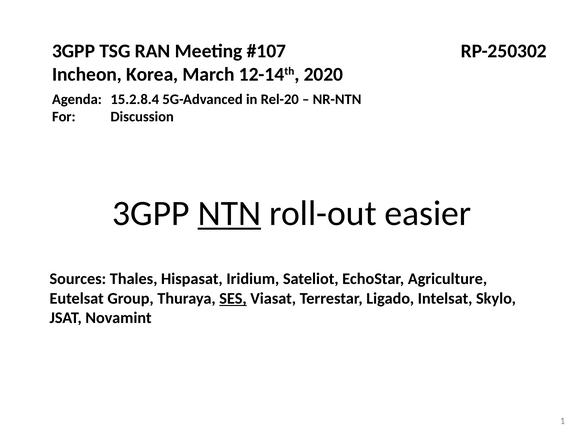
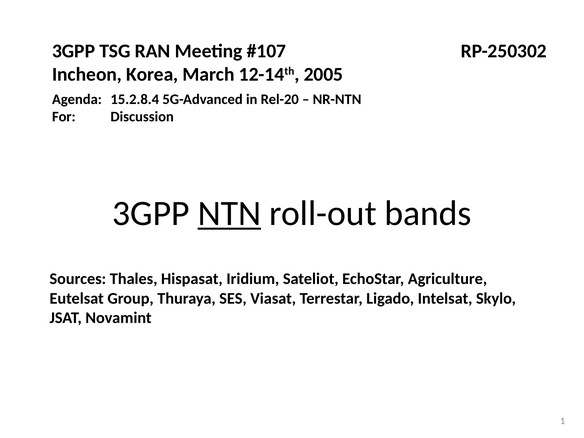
2020: 2020 -> 2005 (323, 74)
easier: easier -> bands (428, 213)
SES underline: present -> none (233, 298)
